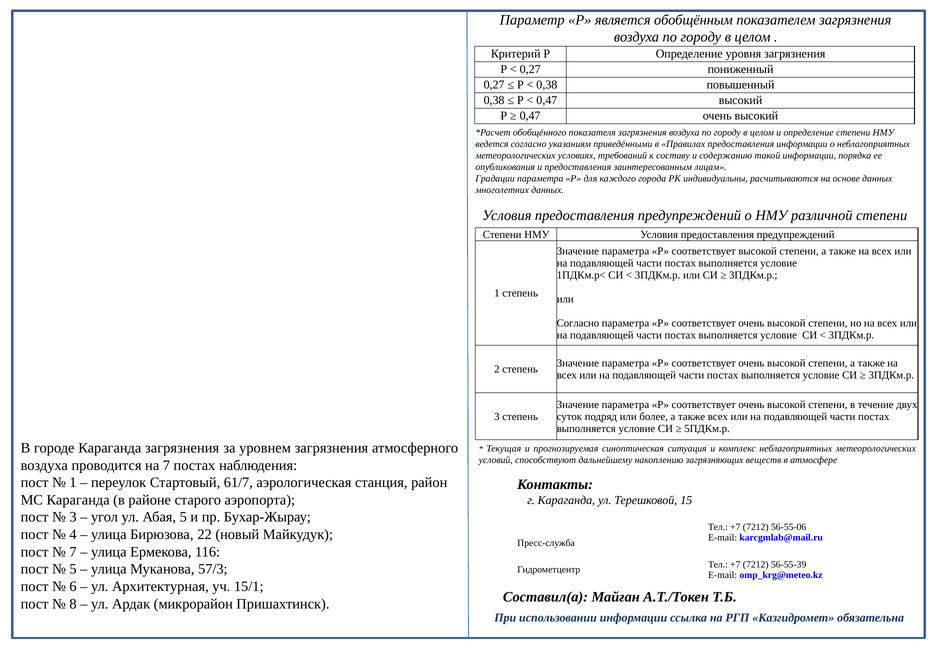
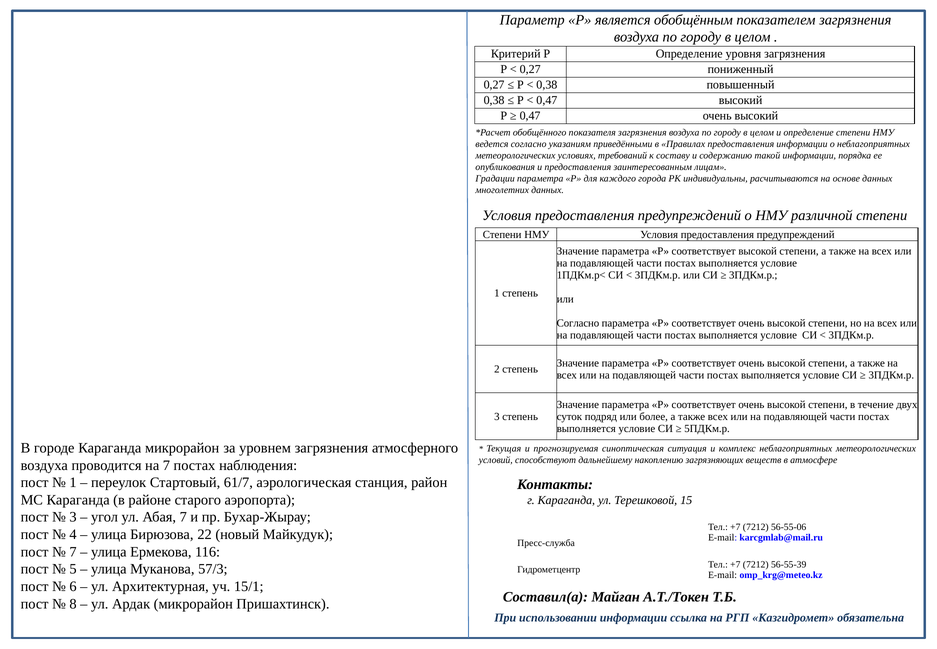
Караганда загрязнения: загрязнения -> микрорайон (182, 448)
Абая 5: 5 -> 7 (183, 517)
